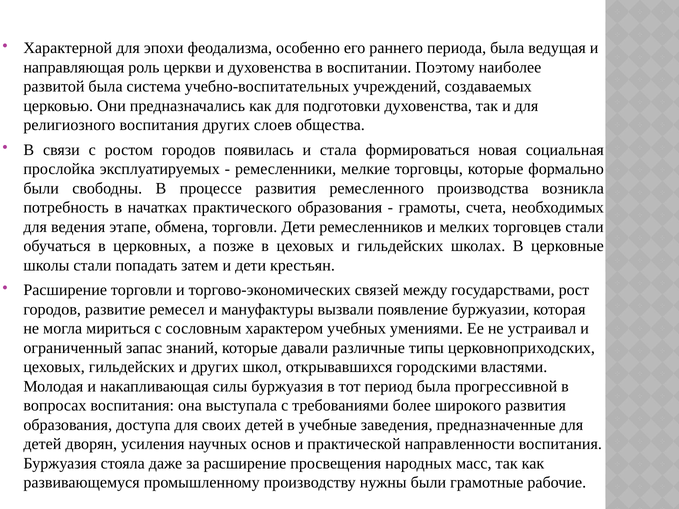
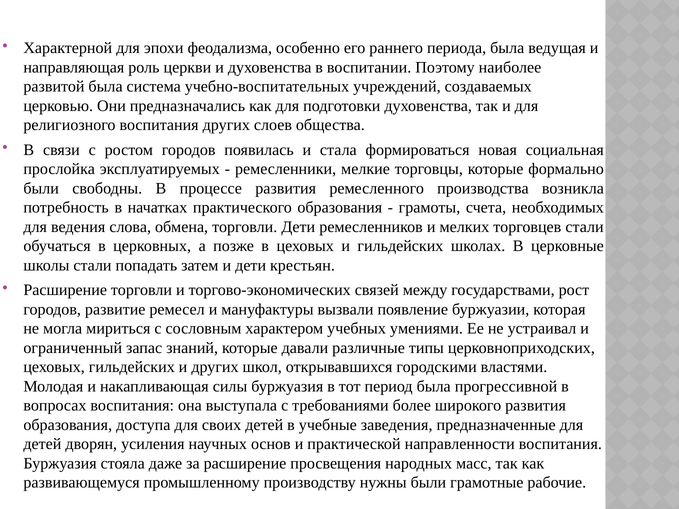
этапе: этапе -> слова (130, 227)
